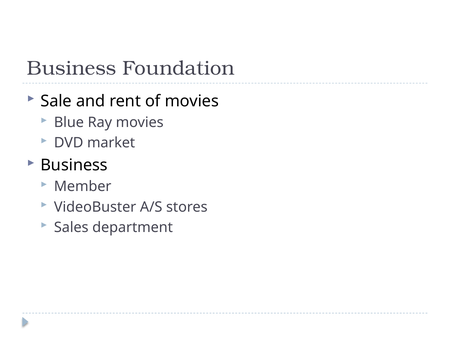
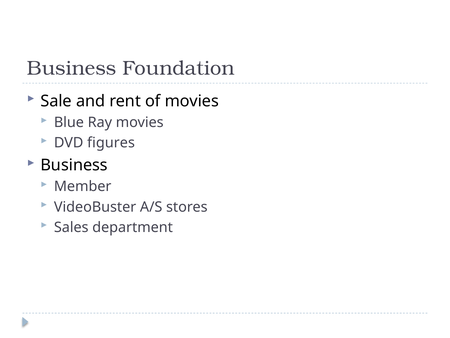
market: market -> figures (111, 143)
